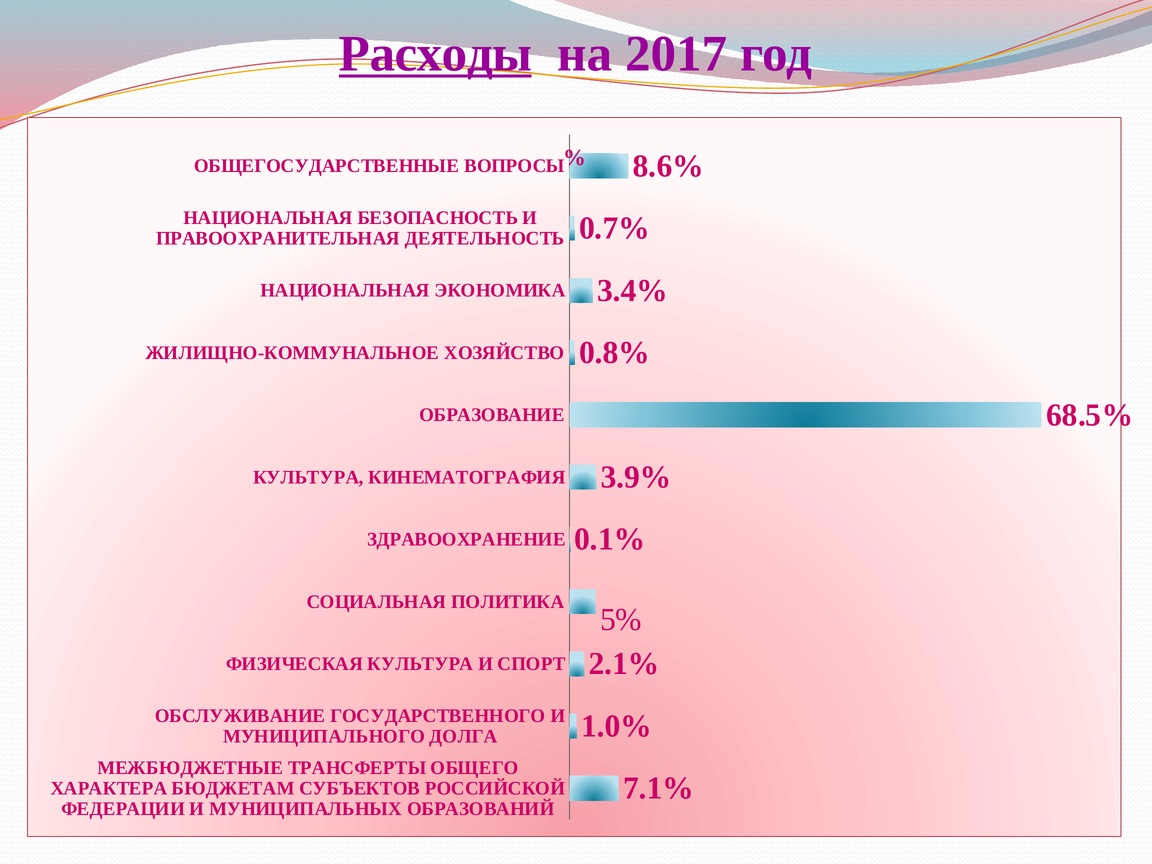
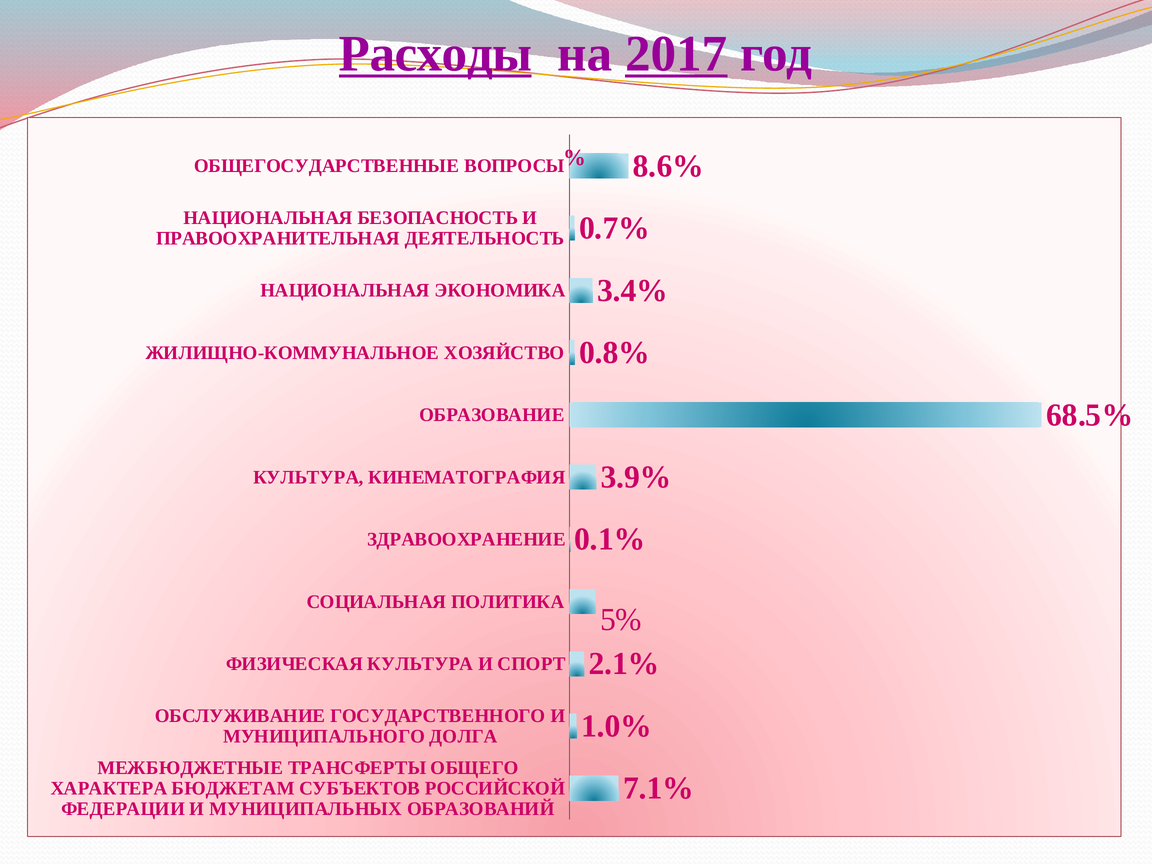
2017 underline: none -> present (676, 54)
